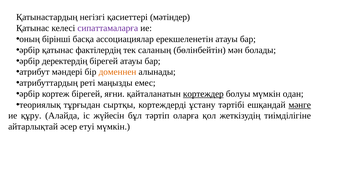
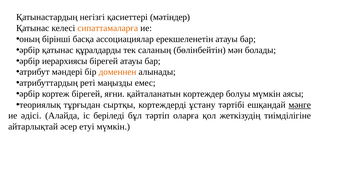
сипаттамаларға colour: purple -> orange (108, 28)
фактілердің: фактілердің -> құралдарды (98, 50)
деректердің: деректердің -> иерархиясы (65, 61)
кортеждер underline: present -> none (203, 94)
одан: одан -> аясы (293, 94)
құру: құру -> әдісі (31, 116)
жүйесін: жүйесін -> беріледі (109, 116)
